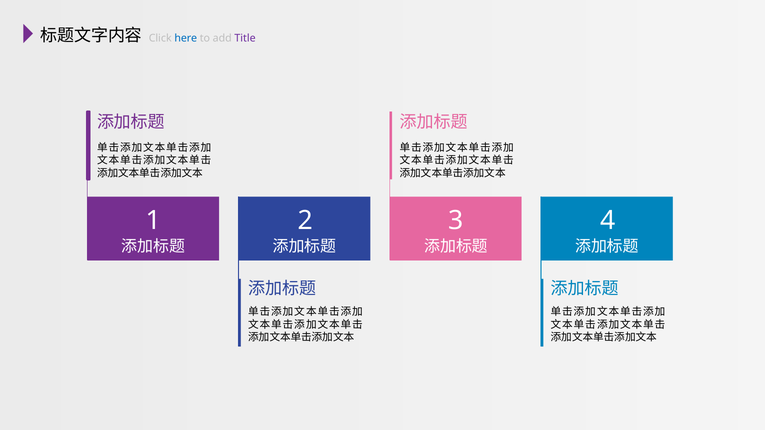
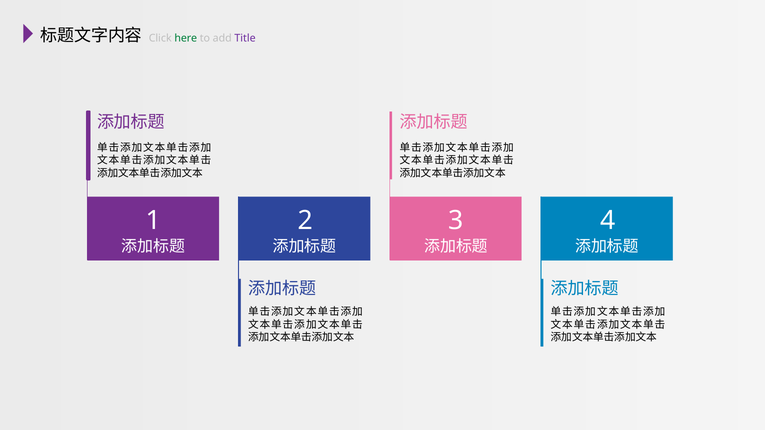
here colour: blue -> green (186, 38)
